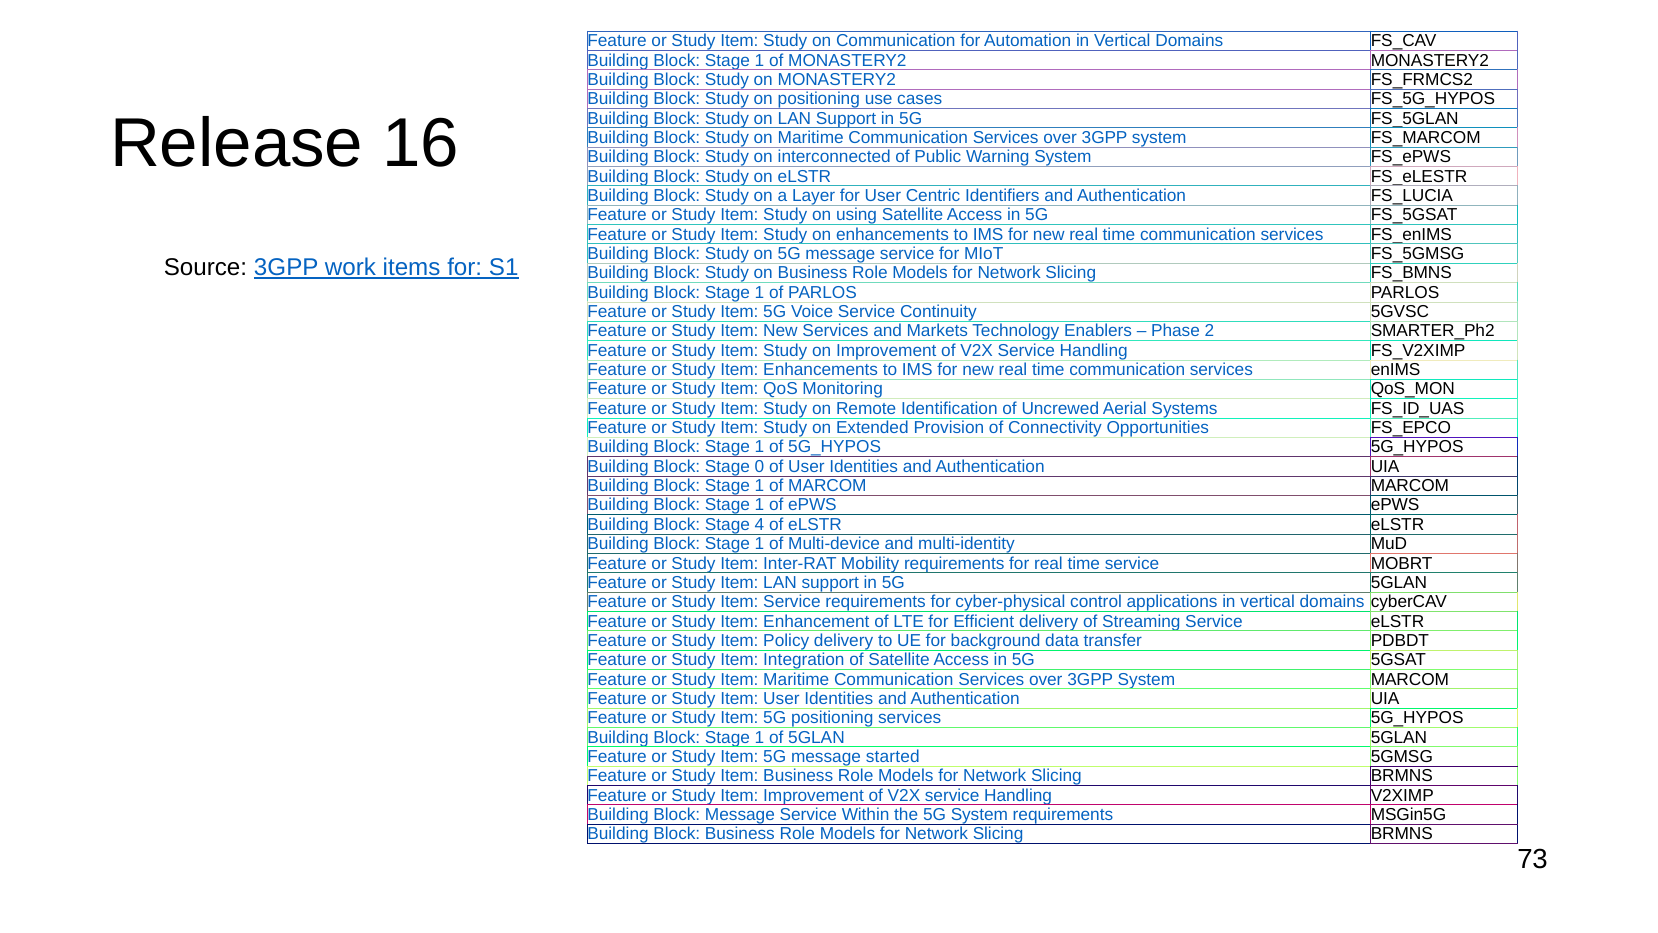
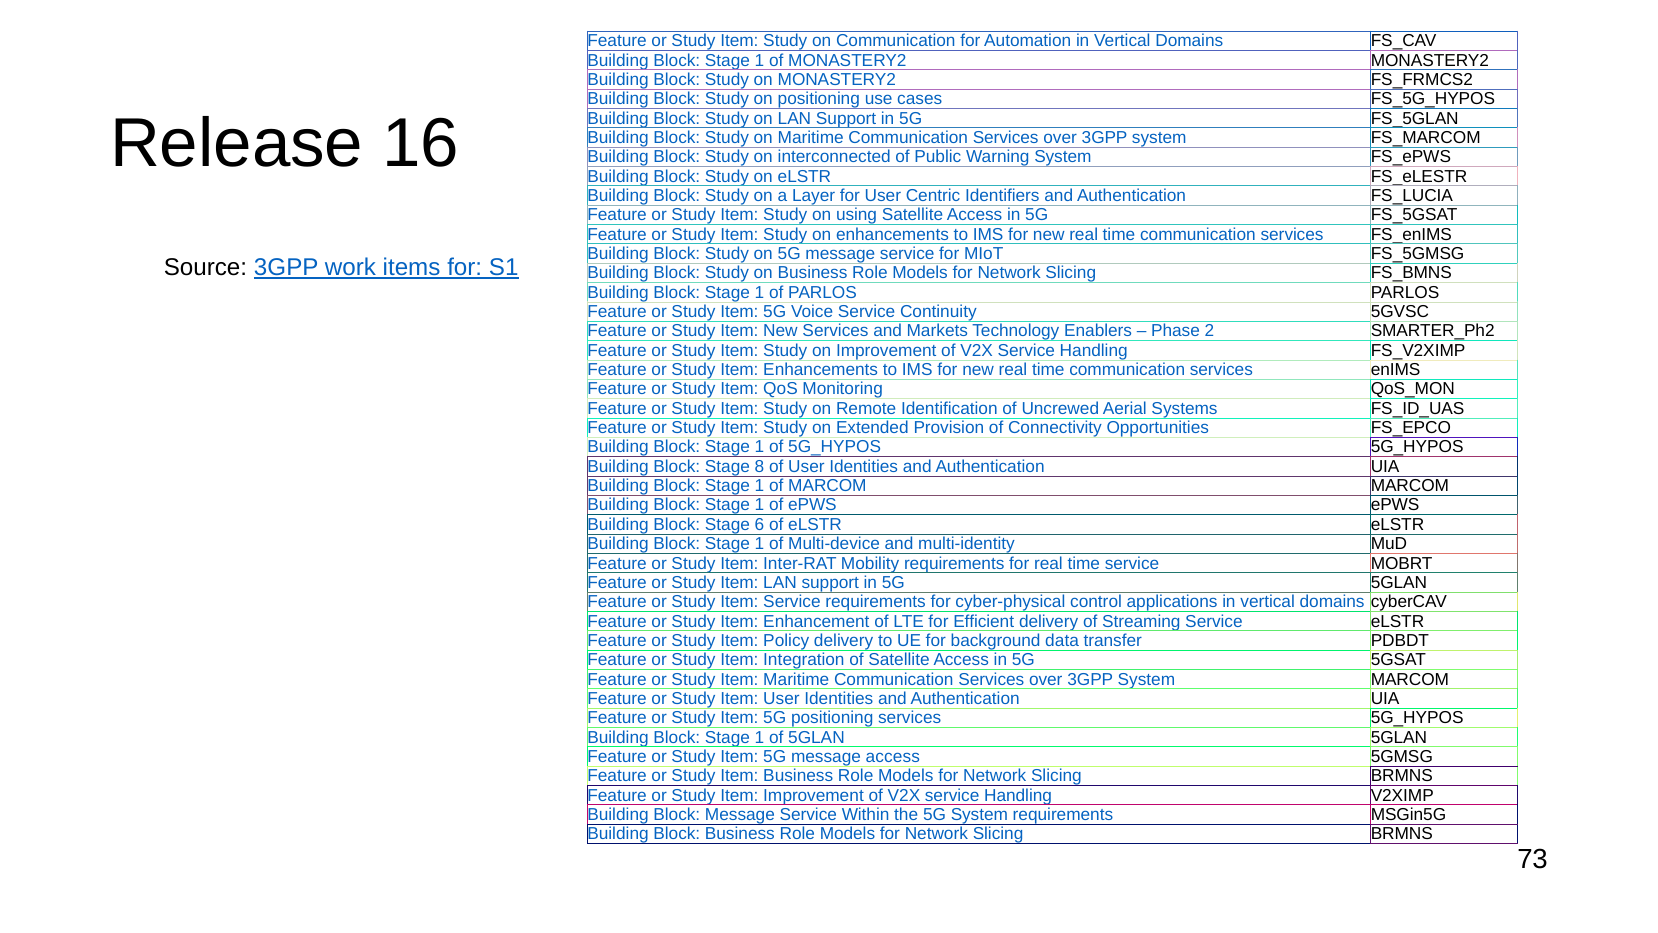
0: 0 -> 8 (760, 466)
4: 4 -> 6 (760, 524)
message started: started -> access (893, 756)
